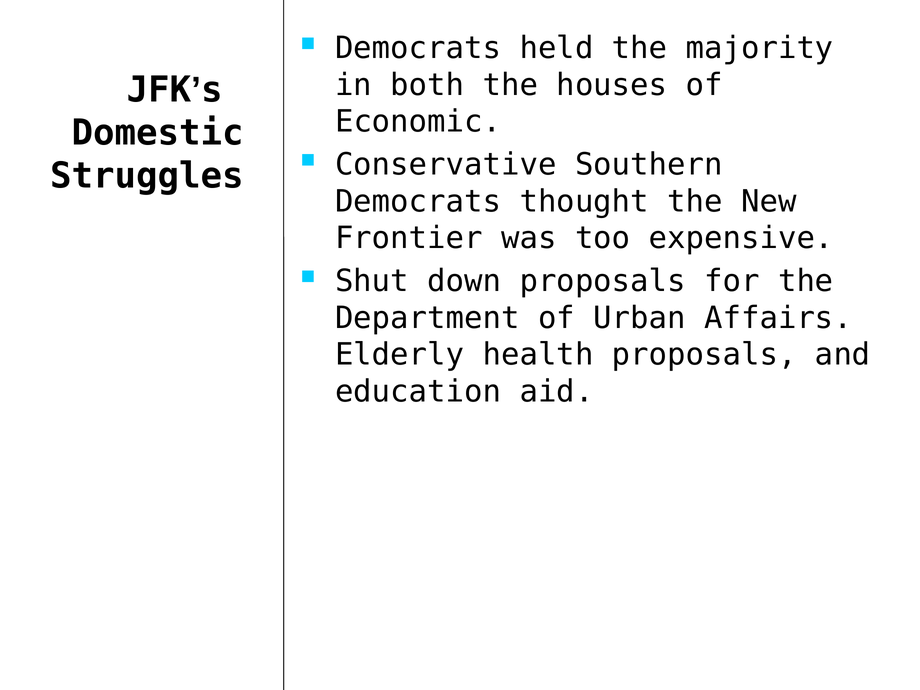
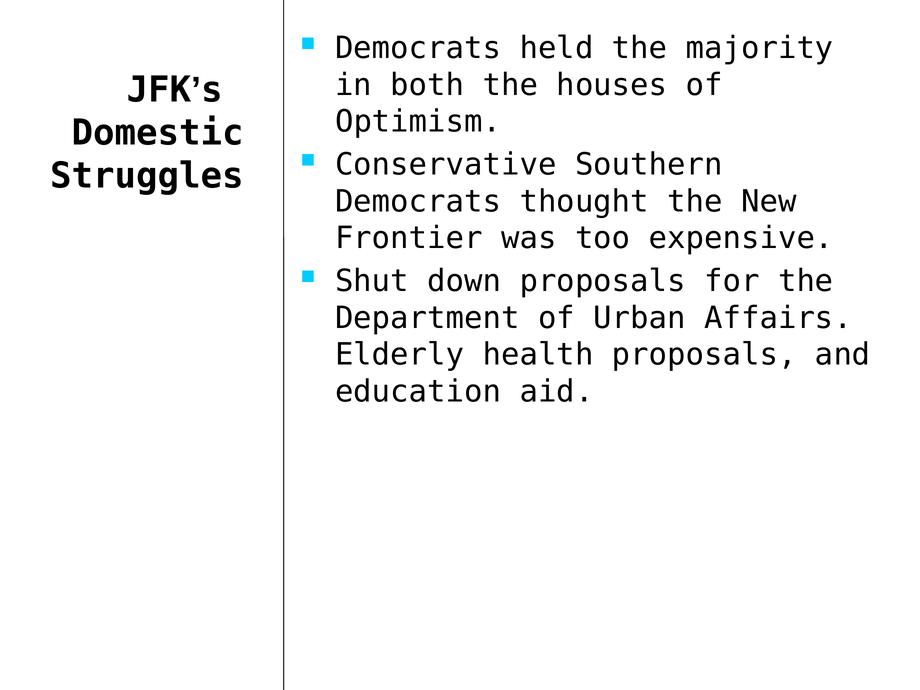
Economic: Economic -> Optimism (418, 122)
